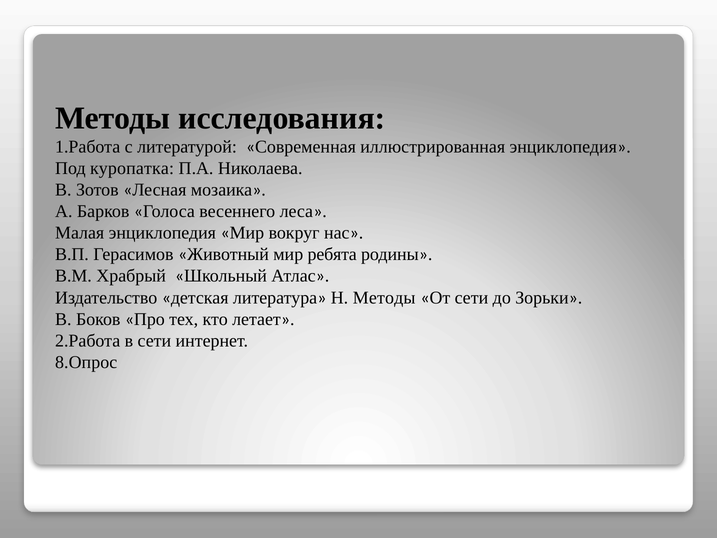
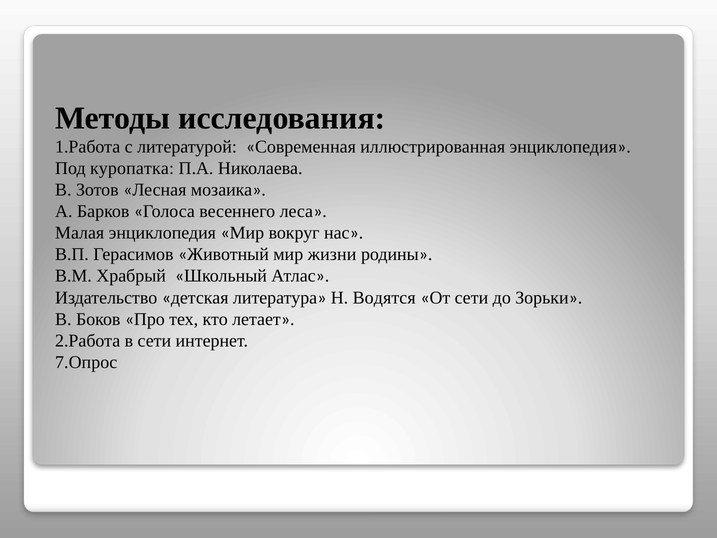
ребята: ребята -> жизни (332, 254)
Н Методы: Методы -> Водятся (384, 297)
8.Опрос: 8.Опрос -> 7.Опрос (86, 362)
